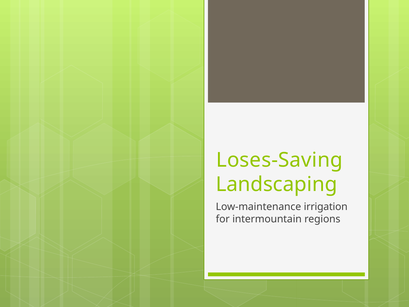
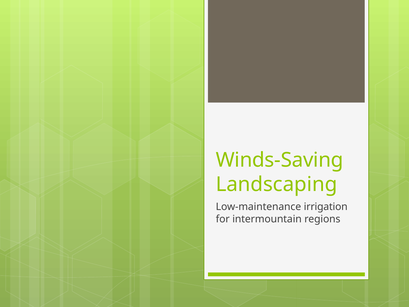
Loses-Saving: Loses-Saving -> Winds-Saving (280, 160)
